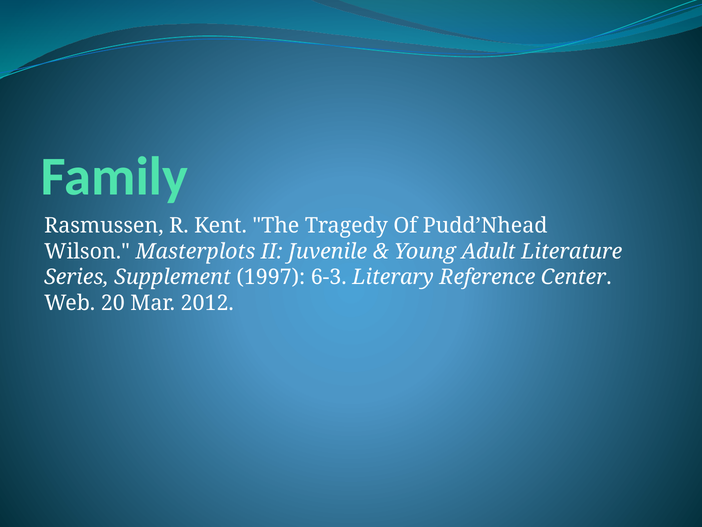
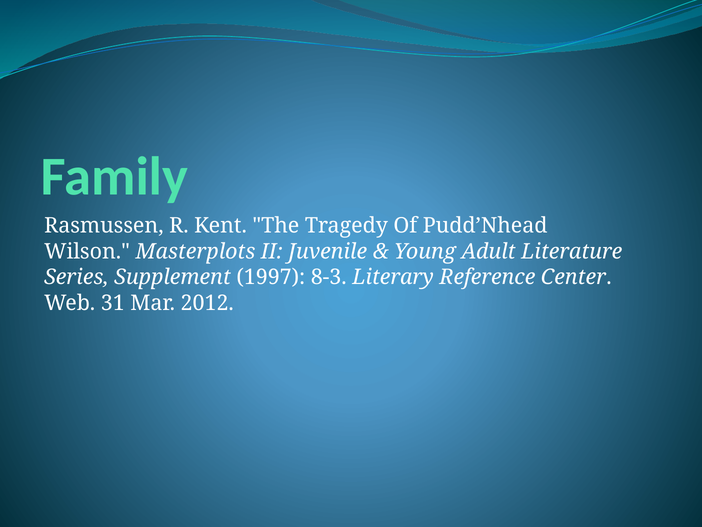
6-3: 6-3 -> 8-3 (329, 277)
20: 20 -> 31 (113, 303)
